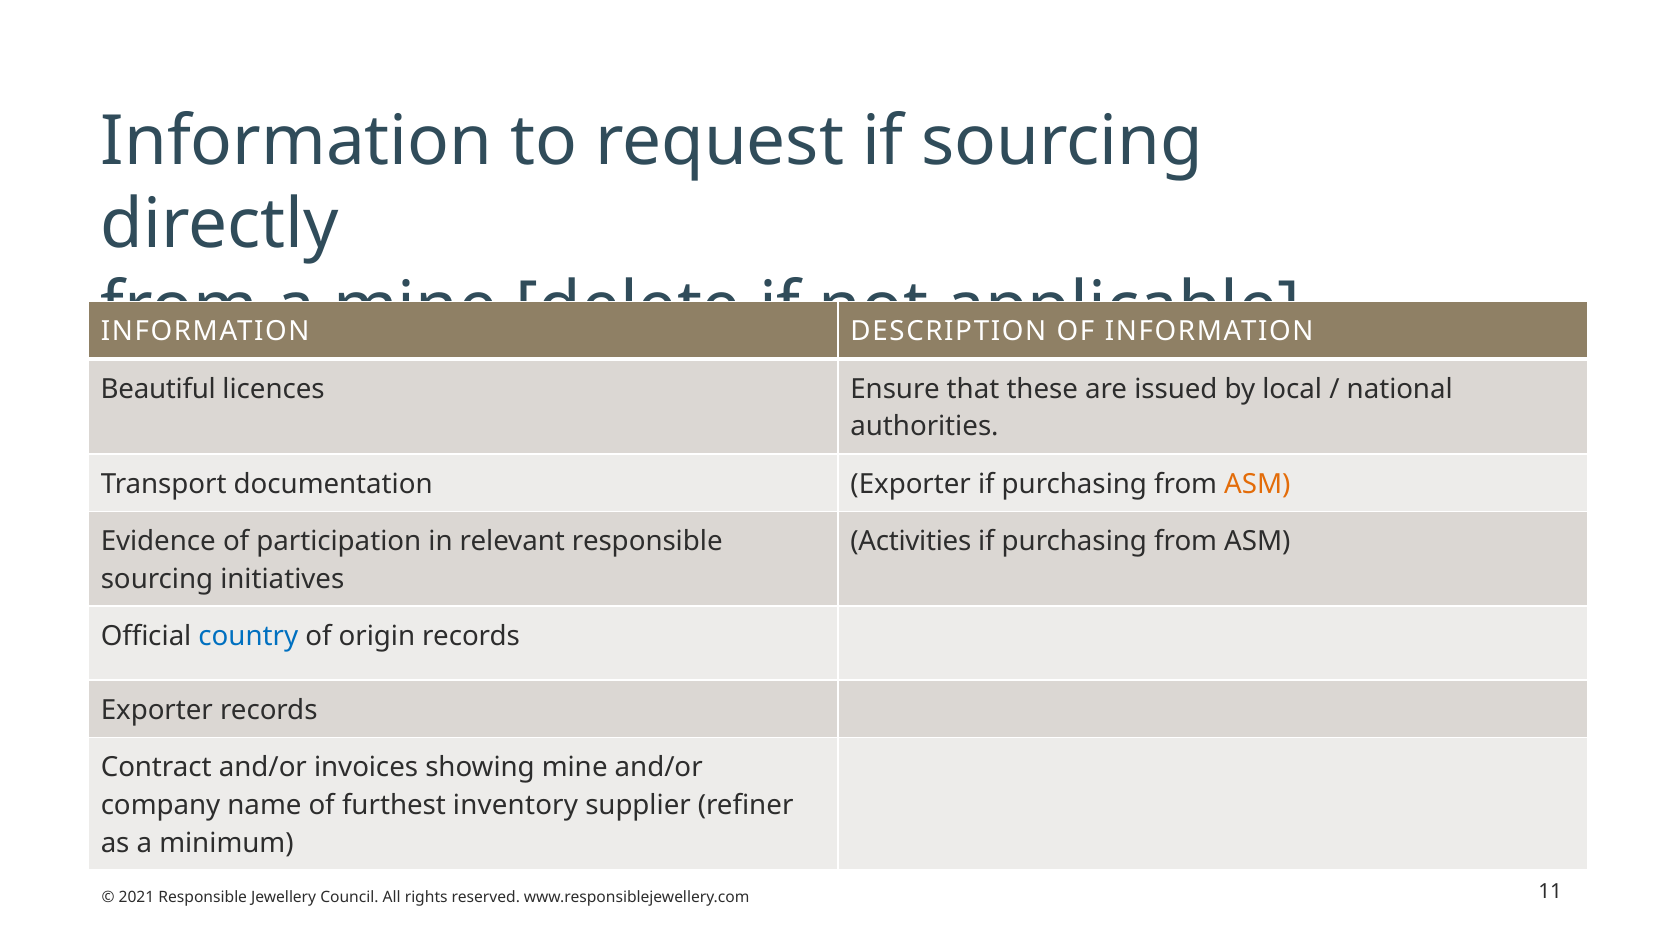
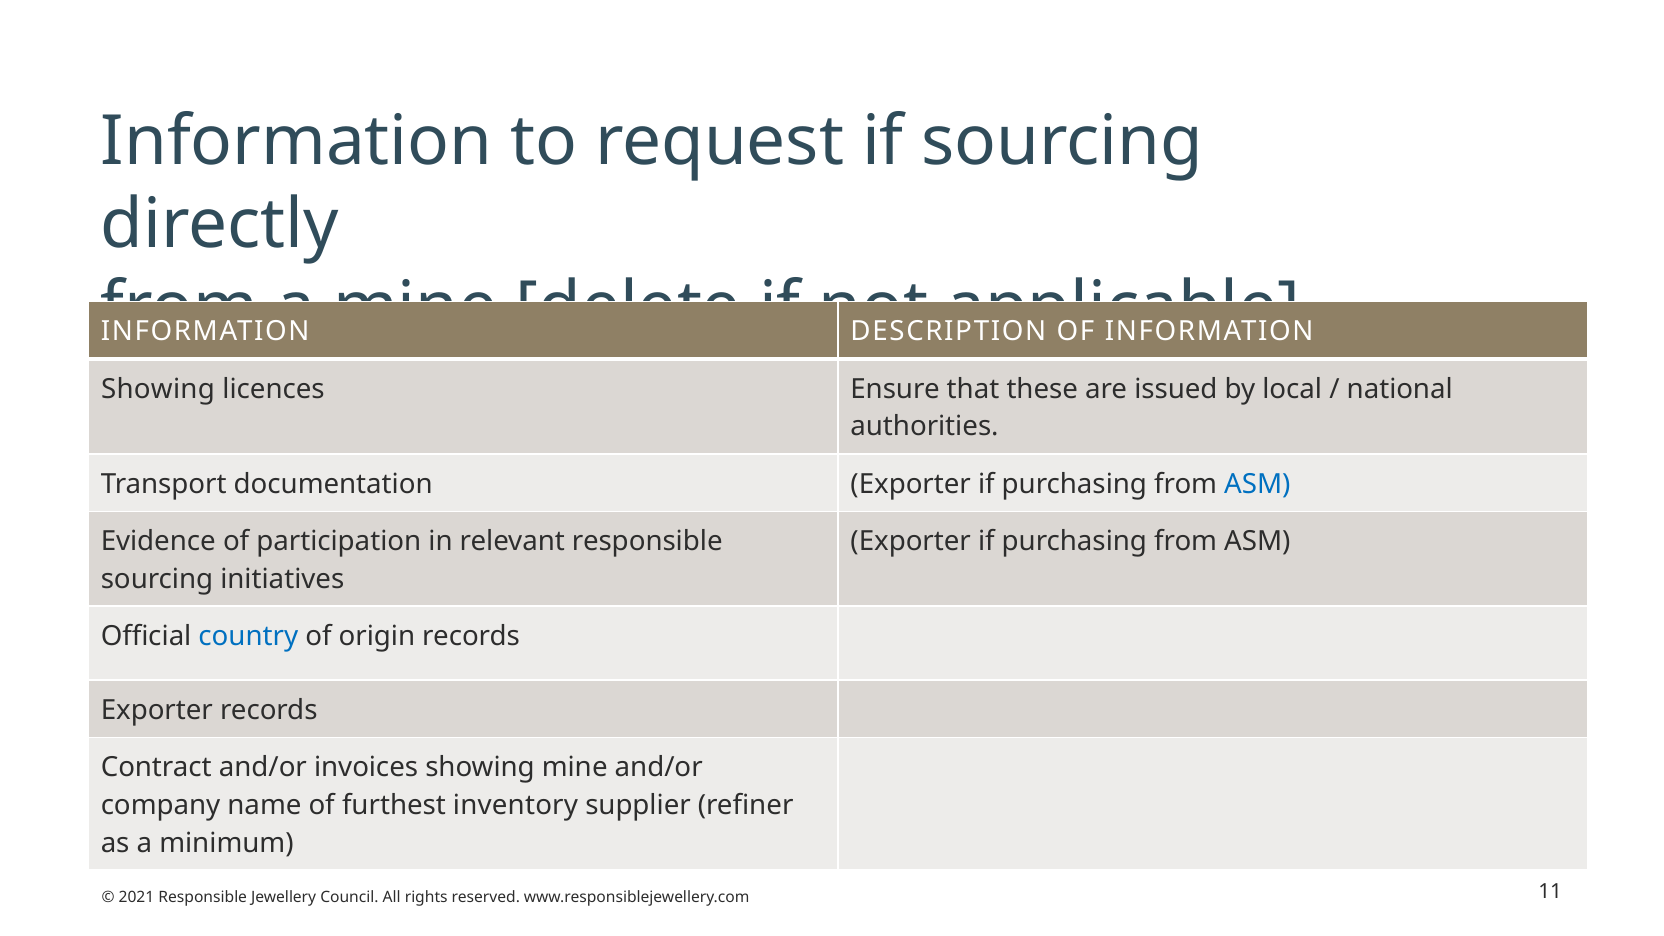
Beautiful: Beautiful -> Showing (158, 389)
ASM colour: orange -> blue (1257, 484)
Activities: Activities -> Exporter (911, 541)
